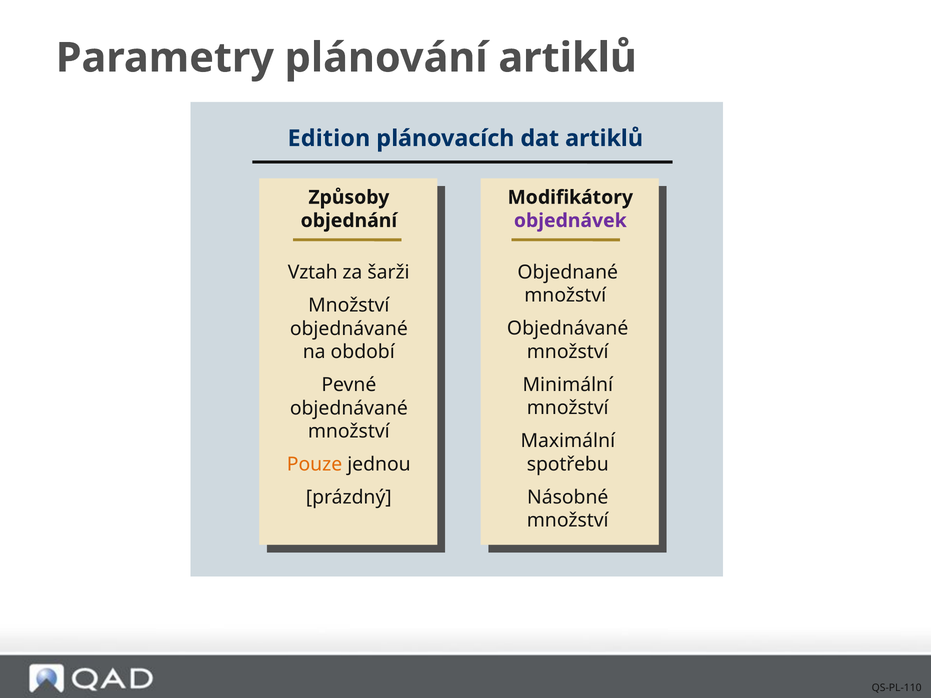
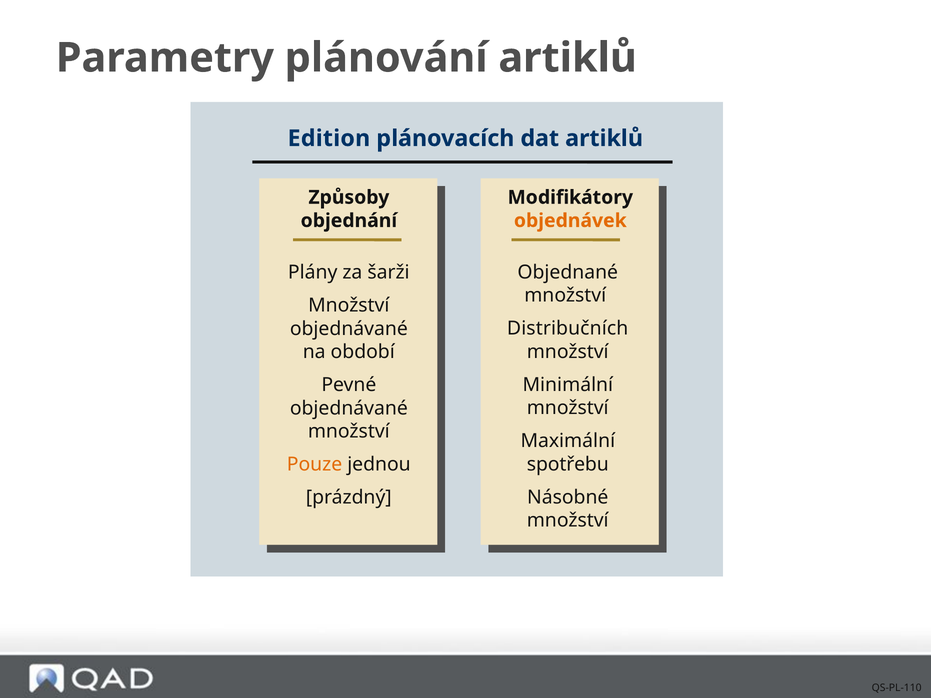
objednávek colour: purple -> orange (570, 221)
Vztah: Vztah -> Plány (313, 272)
Objednávané: Objednávané -> Distribučních (568, 329)
